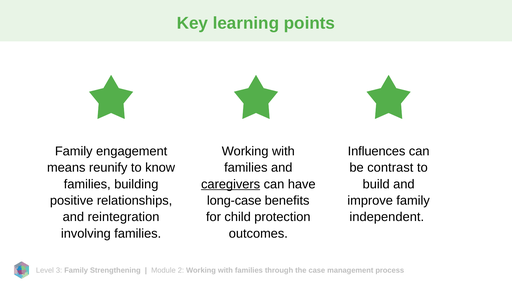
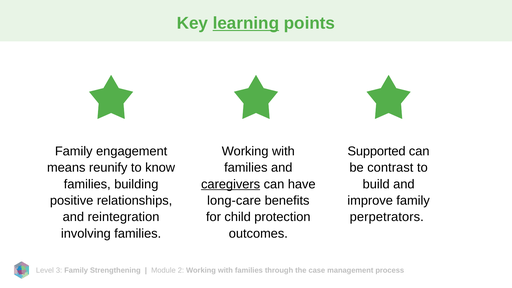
learning underline: none -> present (246, 23)
Influences: Influences -> Supported (377, 151)
long-case: long-case -> long-care (234, 201)
independent: independent -> perpetrators (387, 217)
